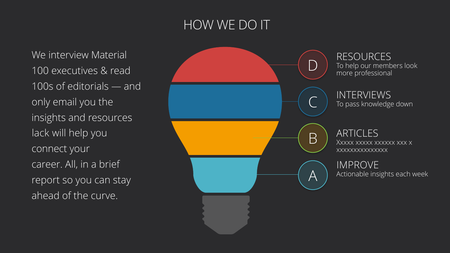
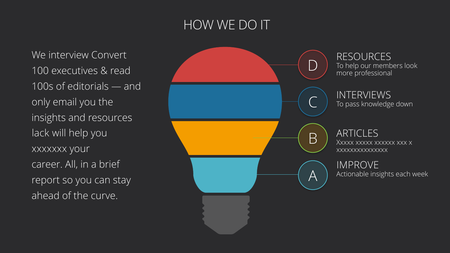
Material: Material -> Convert (109, 55)
connect: connect -> xxxxxxx (49, 149)
